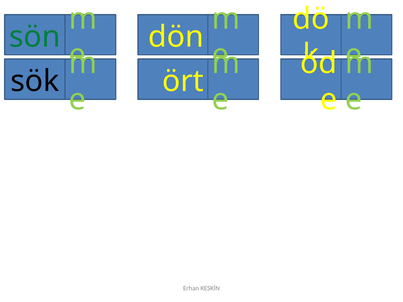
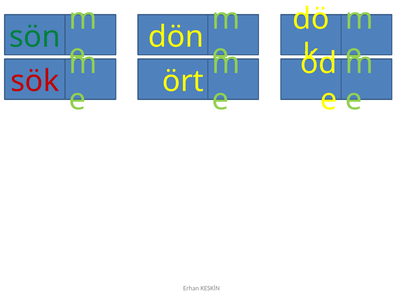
sök colour: black -> red (35, 81)
